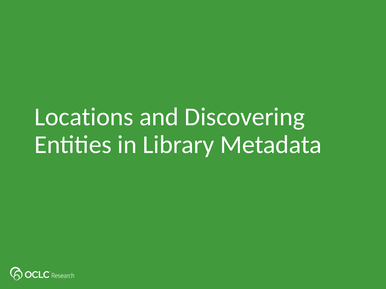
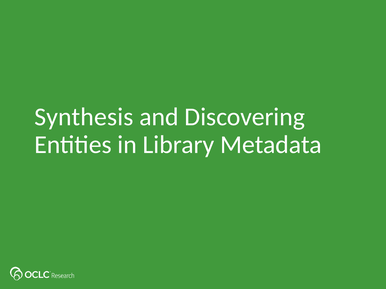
Locations: Locations -> Synthesis (84, 117)
